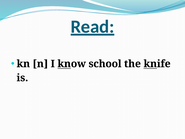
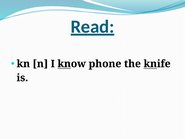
school: school -> phone (105, 64)
